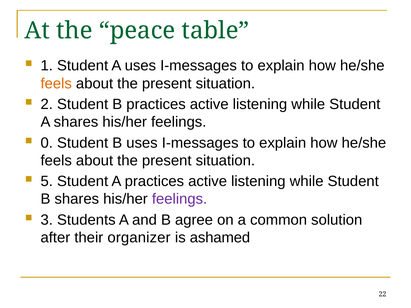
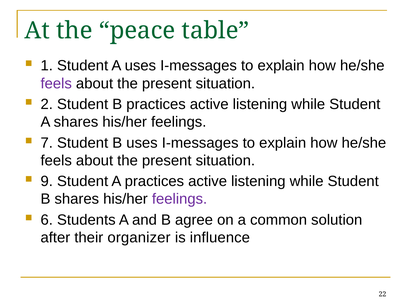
feels colour: orange -> purple (56, 84)
0: 0 -> 7 (47, 143)
5: 5 -> 9 (47, 181)
3: 3 -> 6 (47, 220)
ashamed: ashamed -> influence (220, 238)
